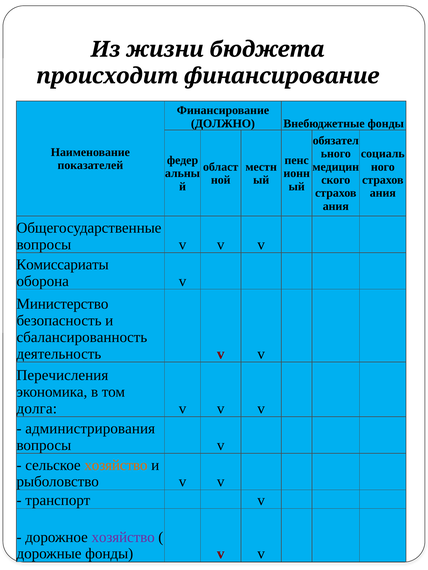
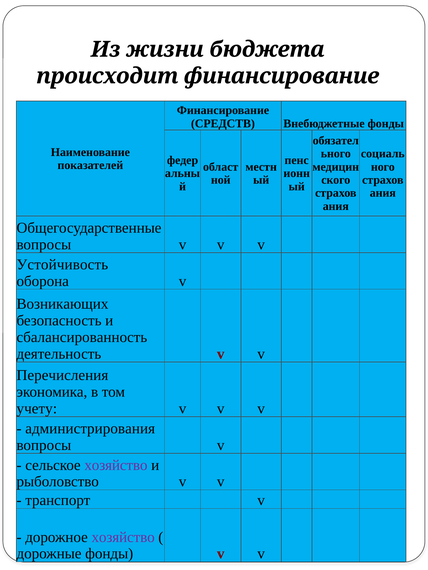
ДОЛЖНО: ДОЛЖНО -> СРЕДСТВ (223, 124)
Комиссариаты: Комиссариаты -> Устойчивость (62, 265)
Министерство: Министерство -> Возникающих (62, 304)
долга: долга -> учету (37, 409)
хозяйство colour: orange -> purple (116, 466)
